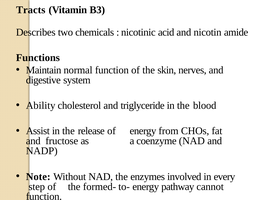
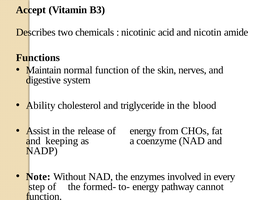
Tracts: Tracts -> Accept (31, 10)
fructose: fructose -> keeping (62, 141)
